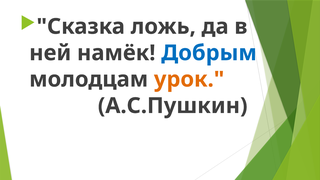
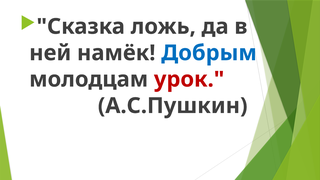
урок colour: orange -> red (189, 79)
